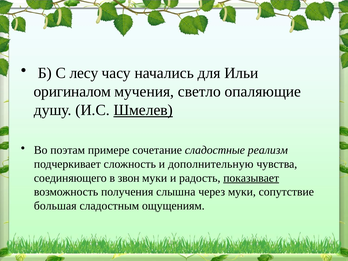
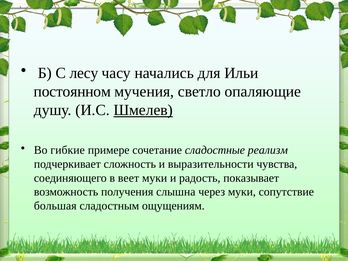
оригиналом: оригиналом -> постоянном (72, 92)
поэтам: поэтам -> гибкие (68, 150)
дополнительную: дополнительную -> выразительности (211, 164)
звон: звон -> веет (128, 178)
показывает underline: present -> none (251, 178)
